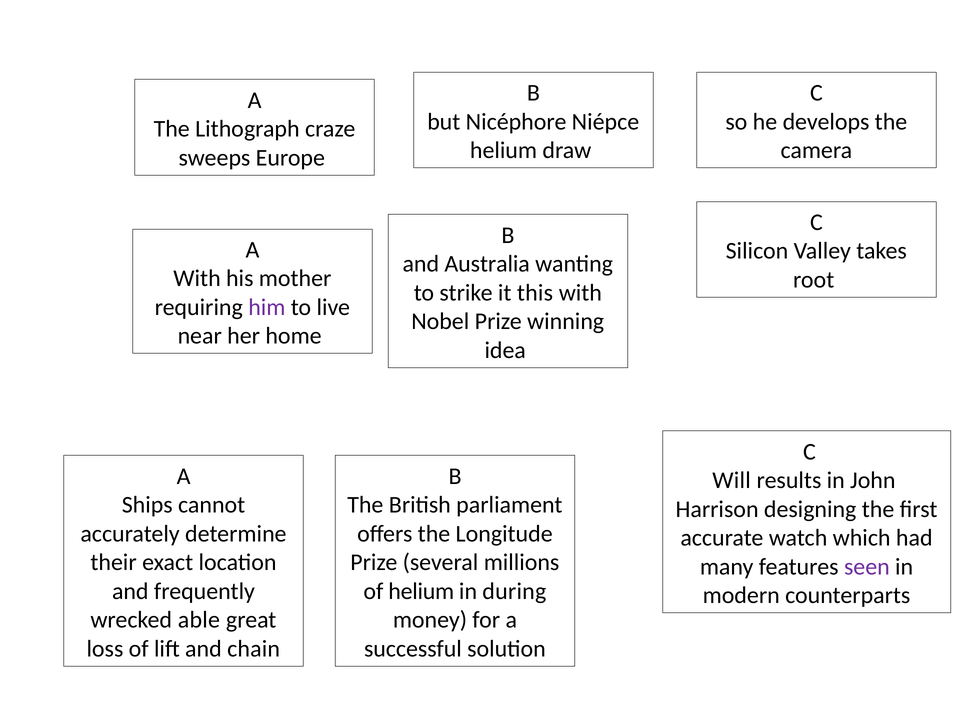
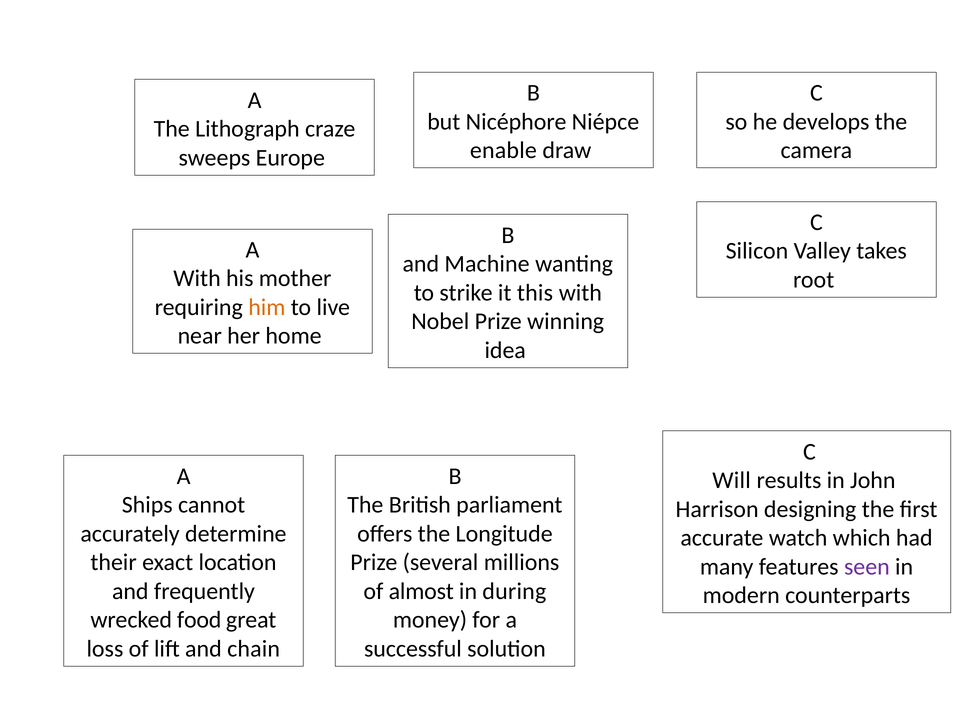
helium: helium -> enable (503, 150)
Australia: Australia -> Machine (487, 264)
him colour: purple -> orange (267, 307)
of helium: helium -> almost (421, 591)
able: able -> food (199, 619)
